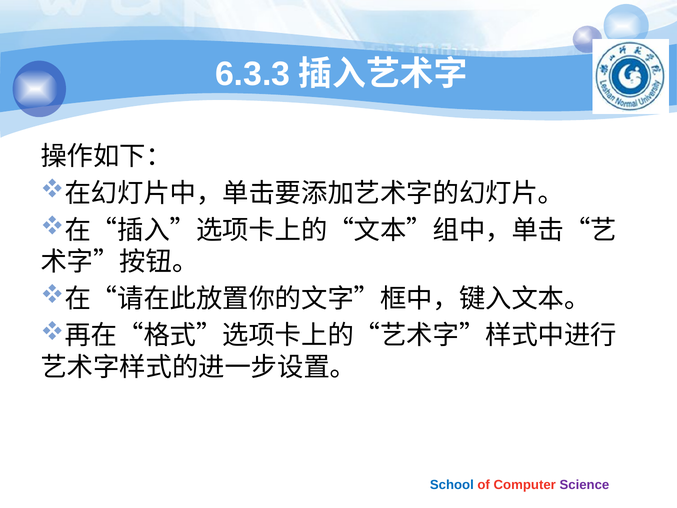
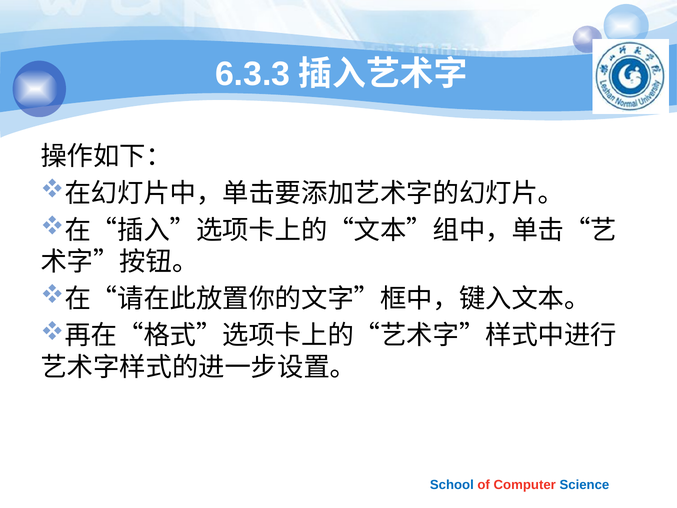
Science colour: purple -> blue (584, 485)
